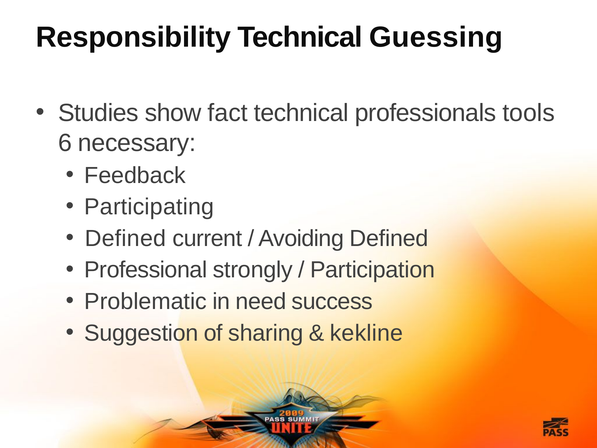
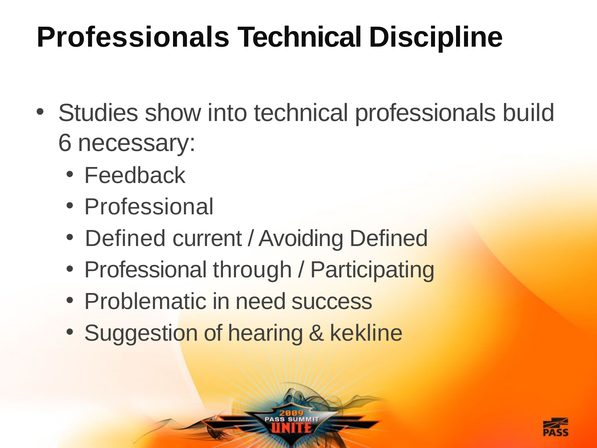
Responsibility: Responsibility -> Professionals (133, 37)
Guessing: Guessing -> Discipline (436, 37)
fact: fact -> into (228, 113)
tools: tools -> build (529, 113)
Participating: Participating -> Professional (149, 207)
strongly: strongly -> through (253, 270)
Participation: Participation -> Participating (373, 270)
sharing: sharing -> hearing (266, 333)
